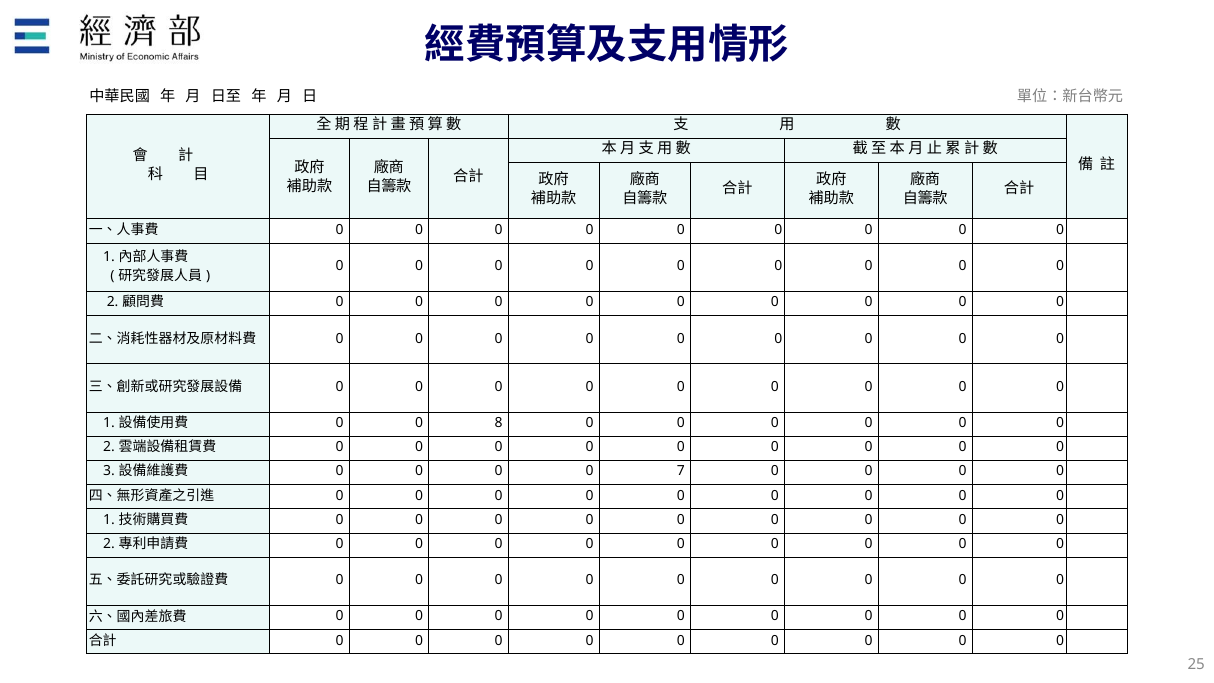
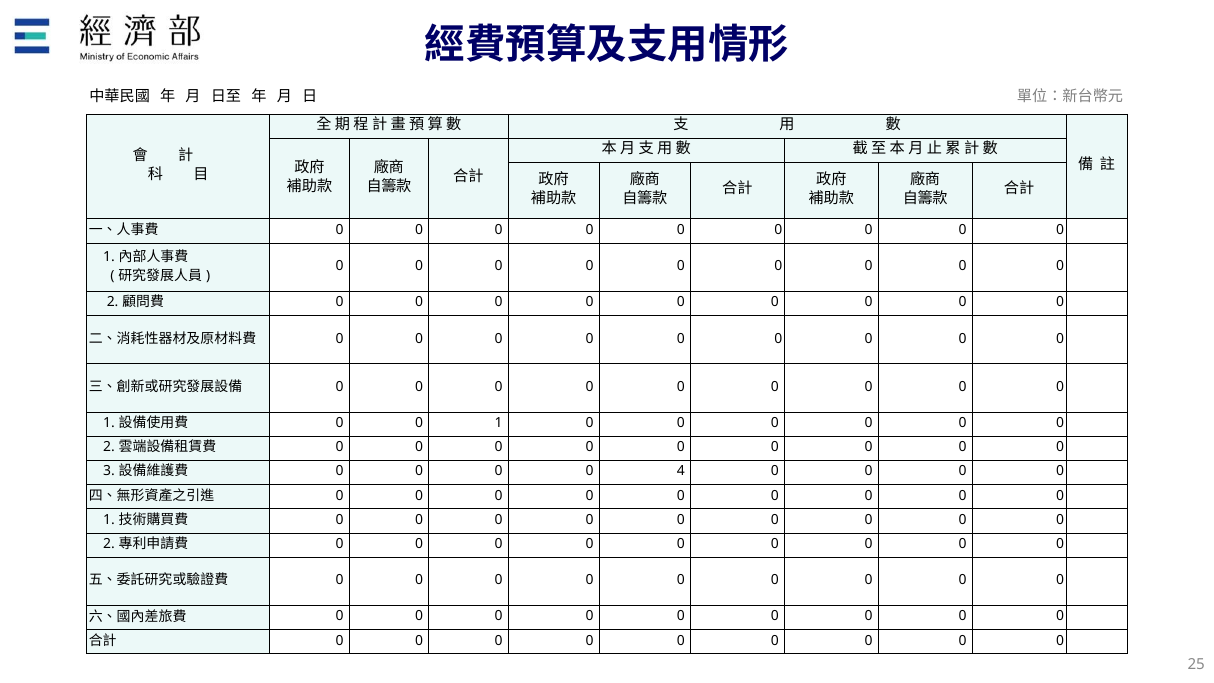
8: 8 -> 1 (499, 423)
7: 7 -> 4 (681, 471)
